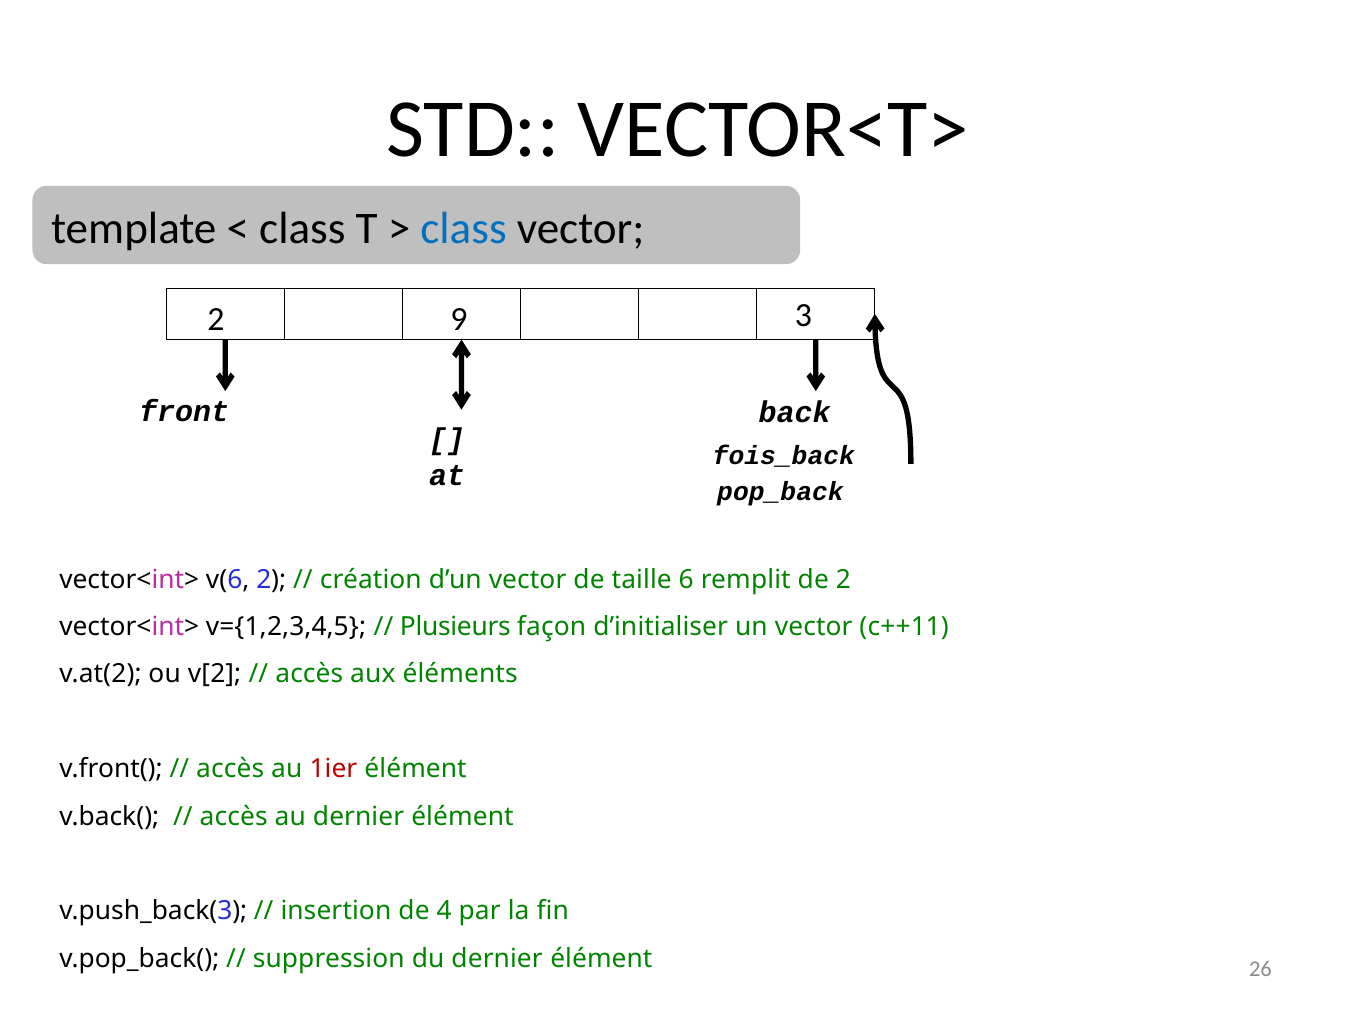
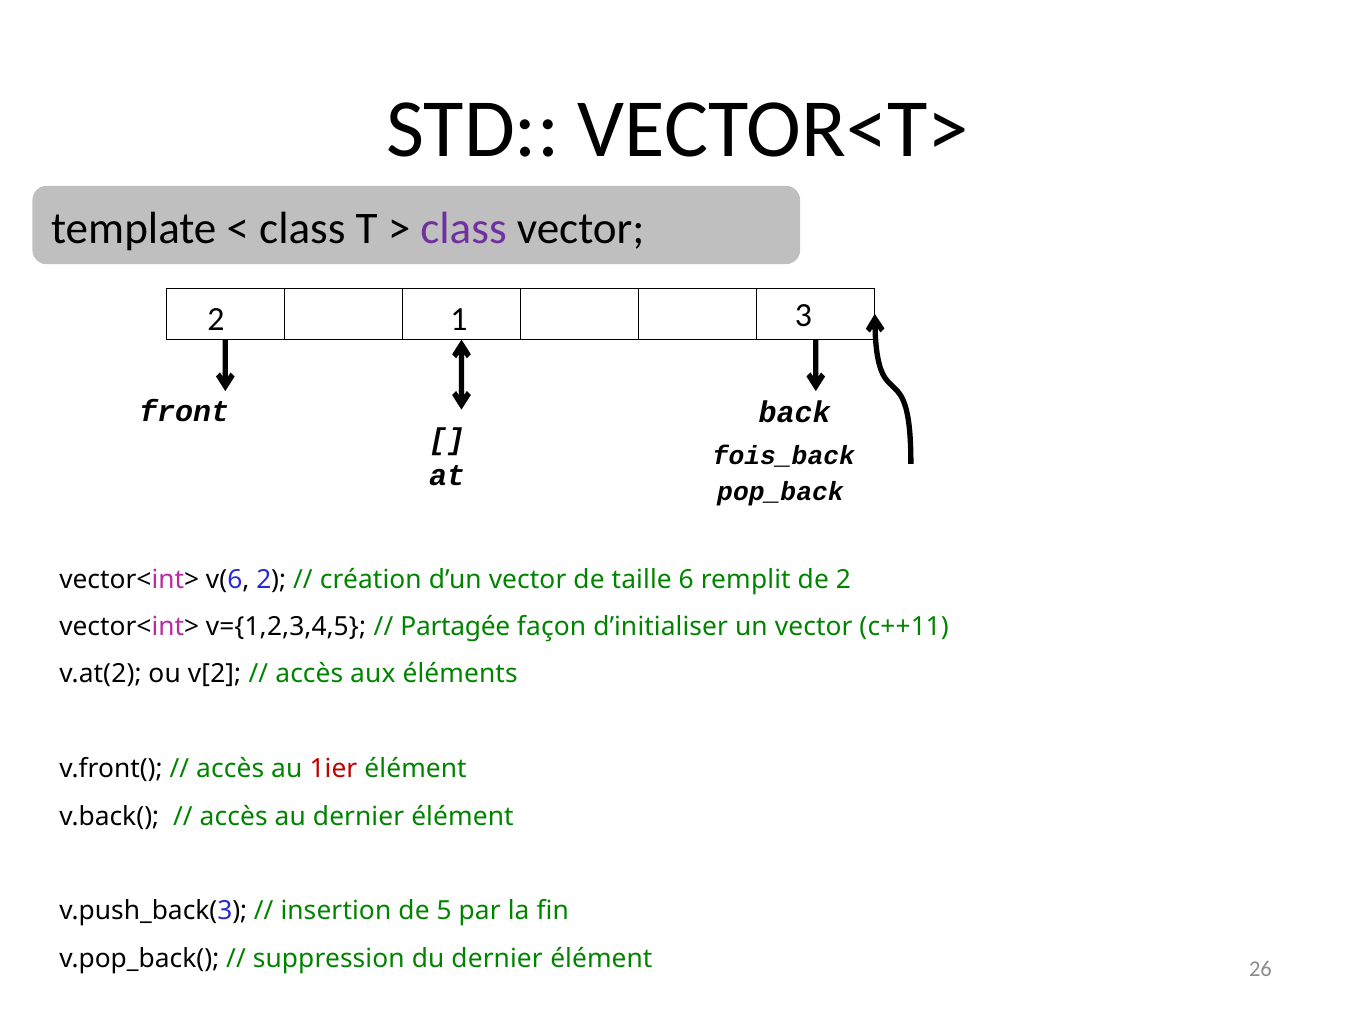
class colour: blue -> purple (463, 228)
9: 9 -> 1 (459, 319)
Plusieurs: Plusieurs -> Partagée (455, 627)
4: 4 -> 5 (444, 911)
